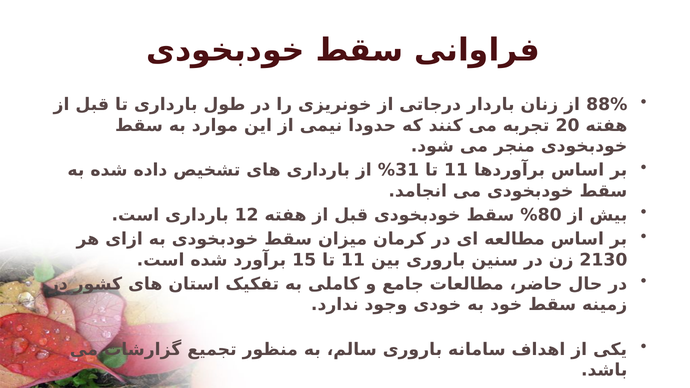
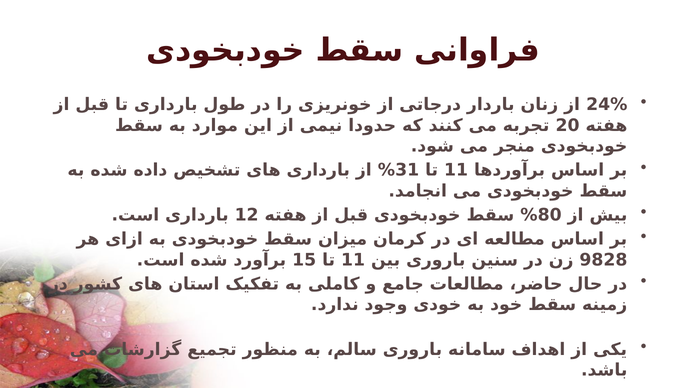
88%: 88% -> 24% (607, 105)
2130: 2130 -> 9828 (603, 260)
